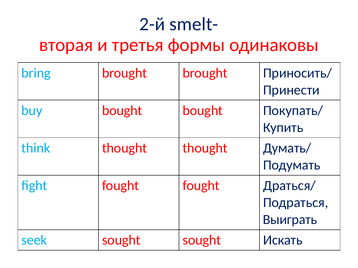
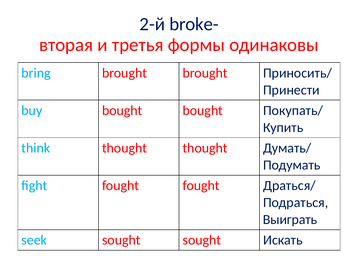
smelt-: smelt- -> broke- (194, 24)
